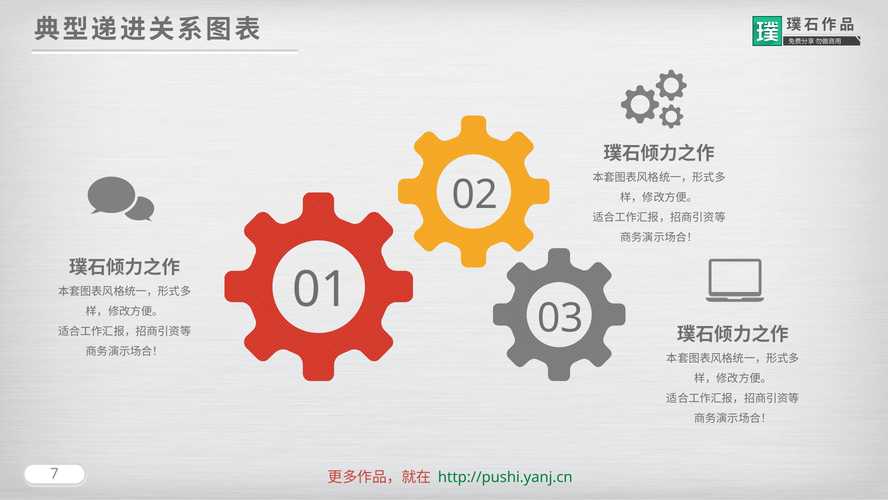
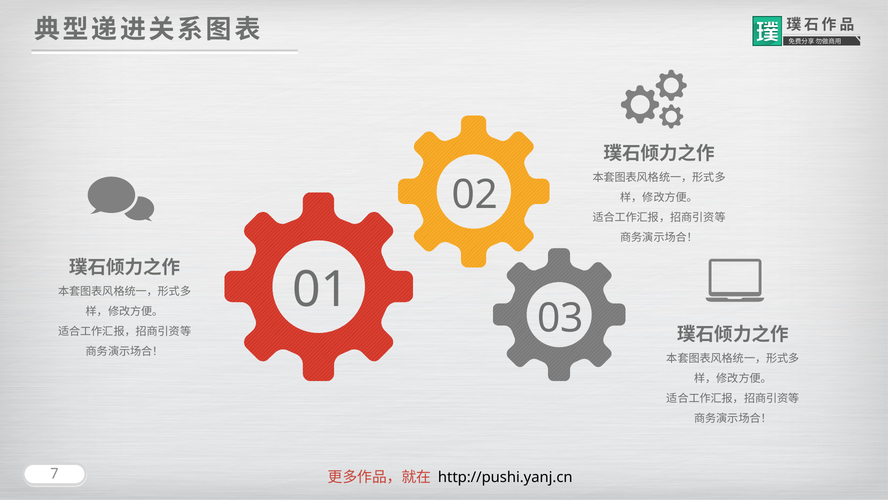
http://pushi.yanj.cn colour: green -> black (505, 477)
